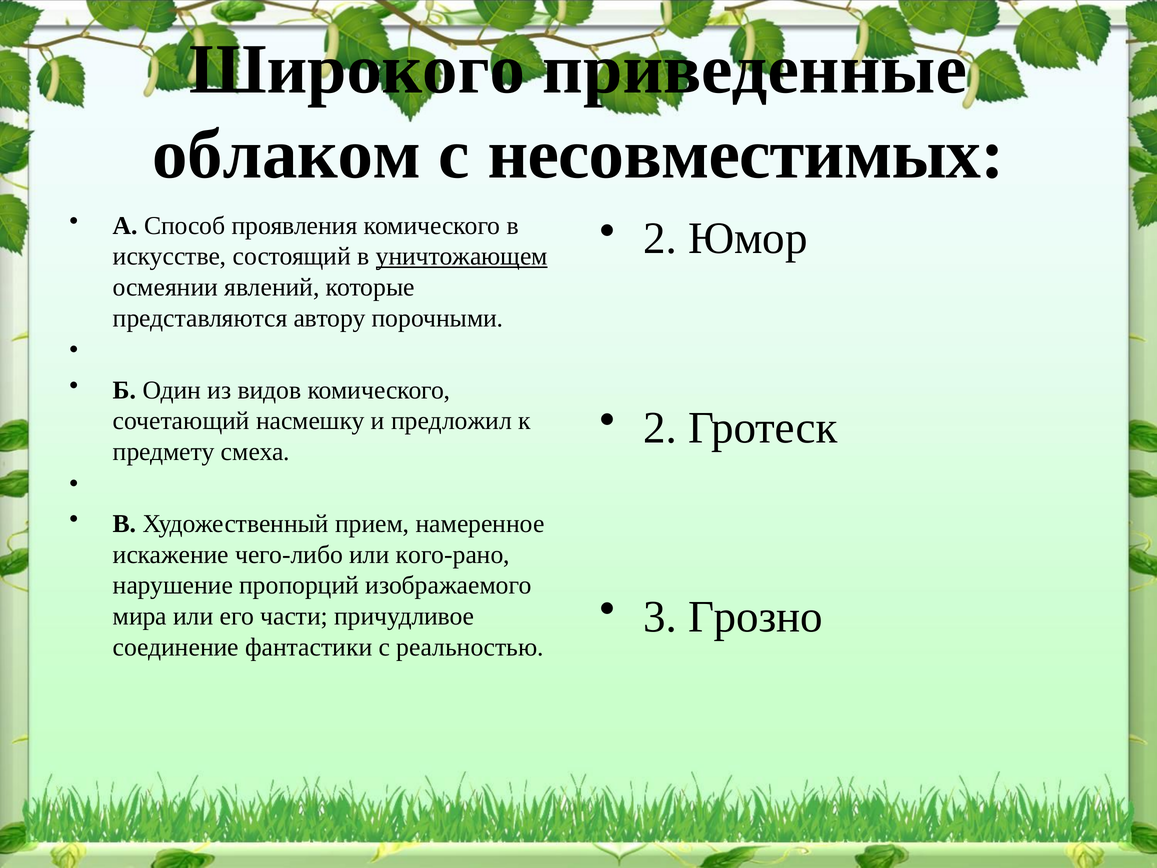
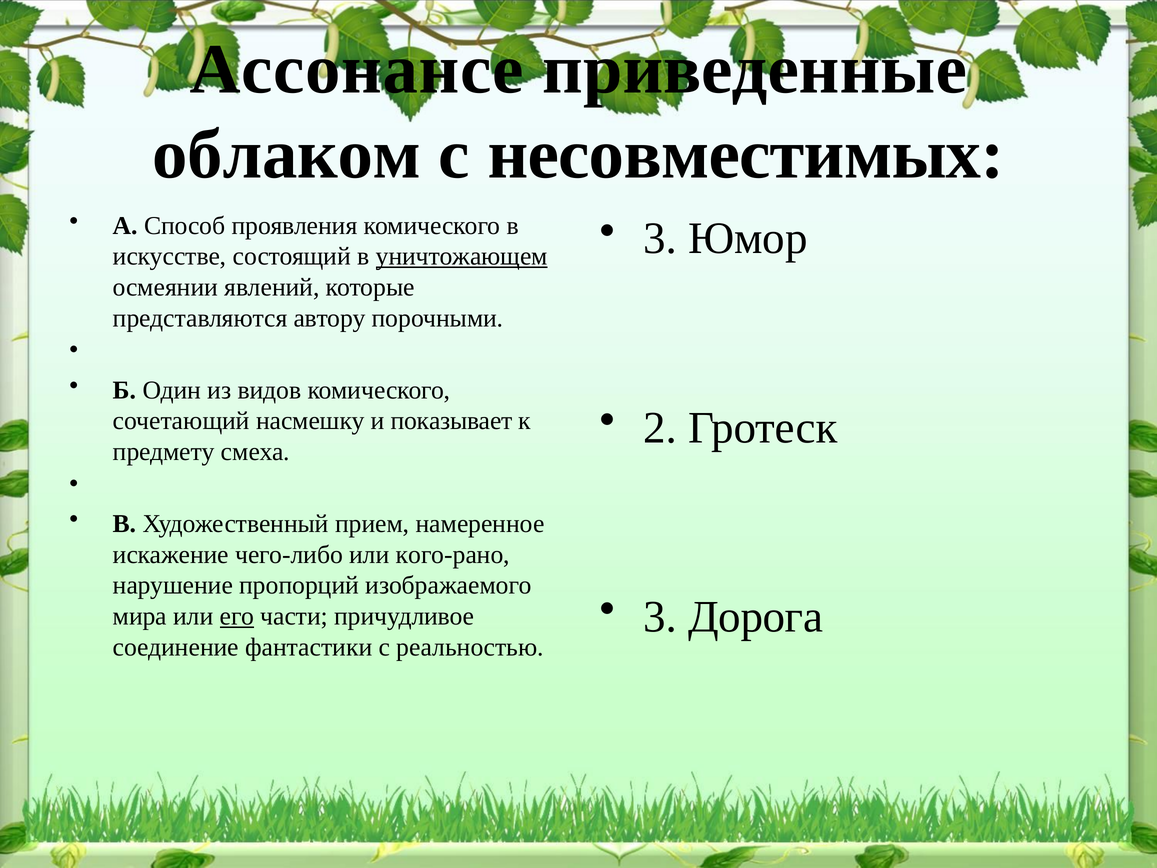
Широкого: Широкого -> Ассонансе (357, 70)
2: 2 -> 3 (660, 238)
предложил: предложил -> показывает (452, 421)
Грозно: Грозно -> Дорога (755, 617)
его underline: none -> present (237, 616)
